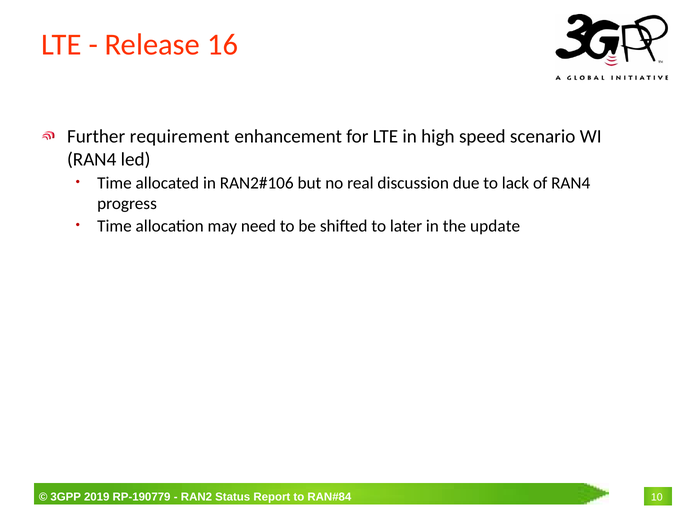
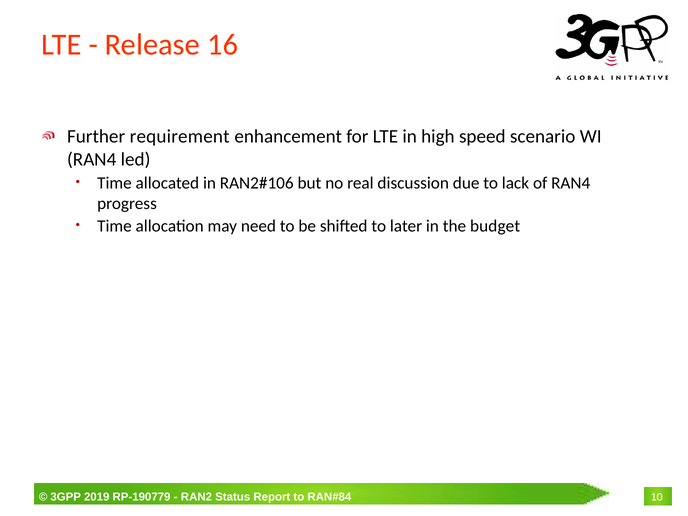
update: update -> budget (495, 226)
